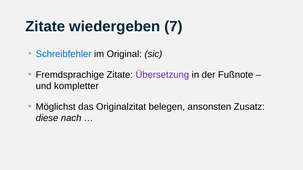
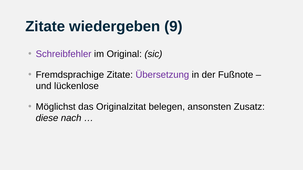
7: 7 -> 9 (174, 26)
Schreibfehler colour: blue -> purple (64, 54)
kompletter: kompletter -> lückenlose (76, 86)
